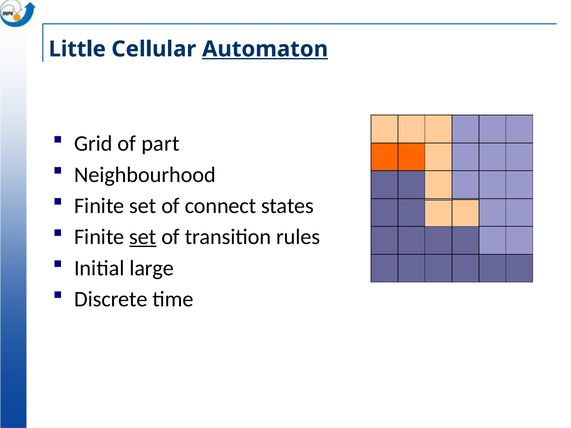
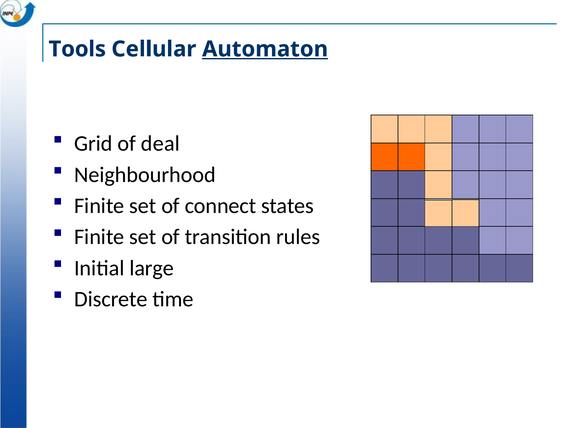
Little: Little -> Tools (77, 49)
part: part -> deal (160, 144)
set underline: present -> none (143, 237)
